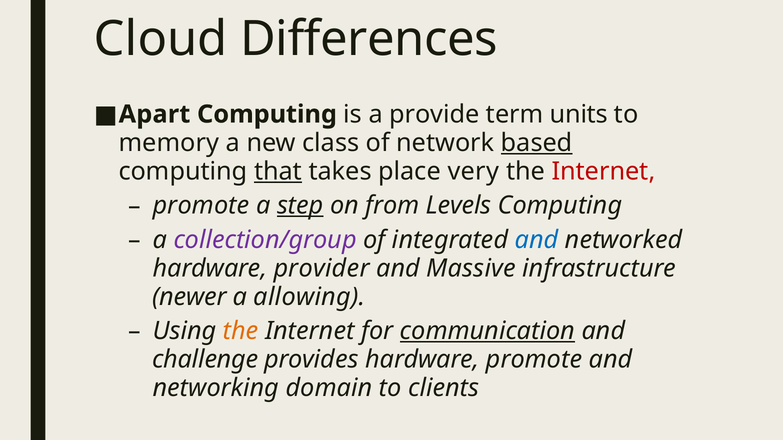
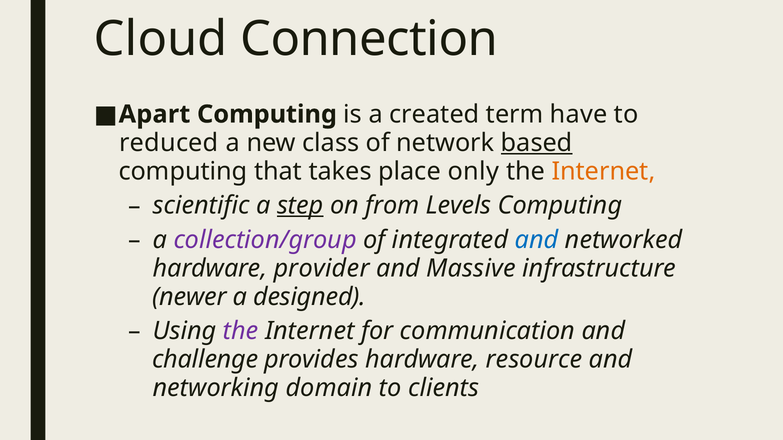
Differences: Differences -> Connection (369, 39)
provide: provide -> created (434, 114)
units: units -> have (579, 114)
memory: memory -> reduced (169, 143)
that underline: present -> none (278, 171)
very: very -> only (473, 171)
Internet colour: red -> orange (604, 171)
promote: promote -> scientific (201, 206)
allowing: allowing -> designed (310, 297)
the colour: orange -> purple (241, 331)
communication underline: present -> none (488, 331)
hardware promote: promote -> resource (534, 360)
